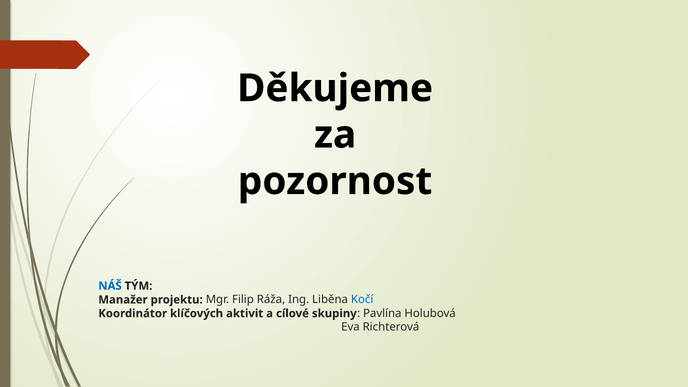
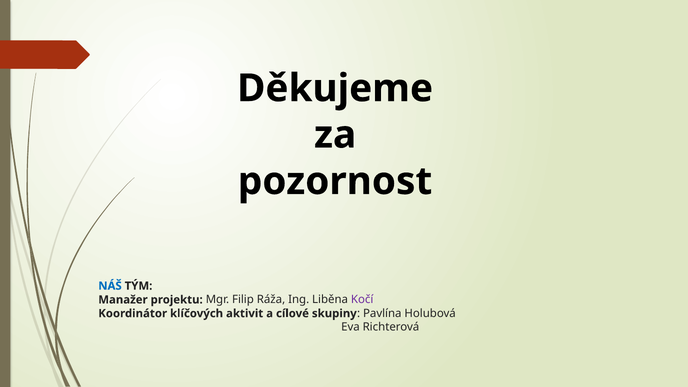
Kočí colour: blue -> purple (362, 300)
